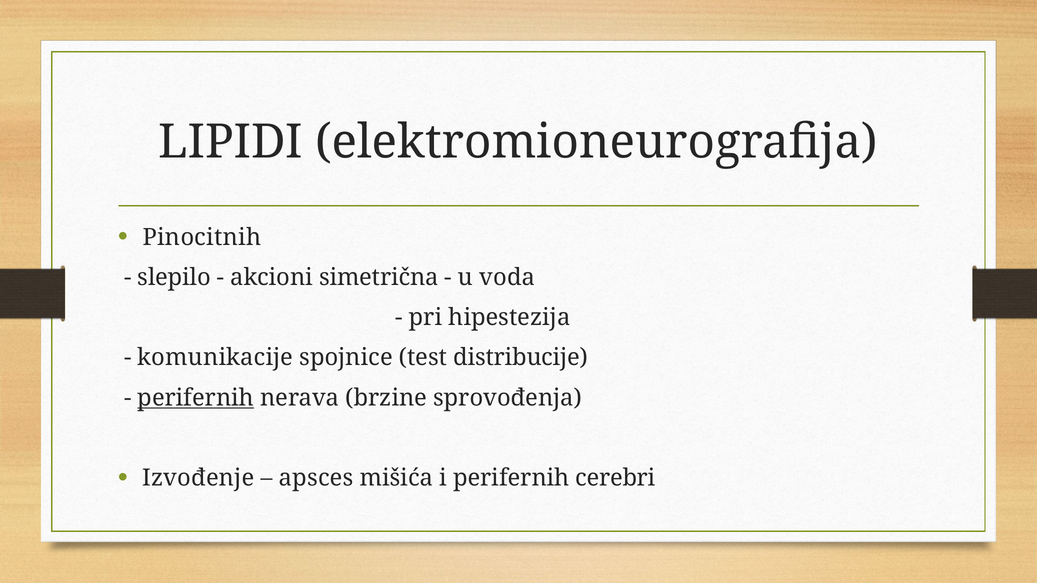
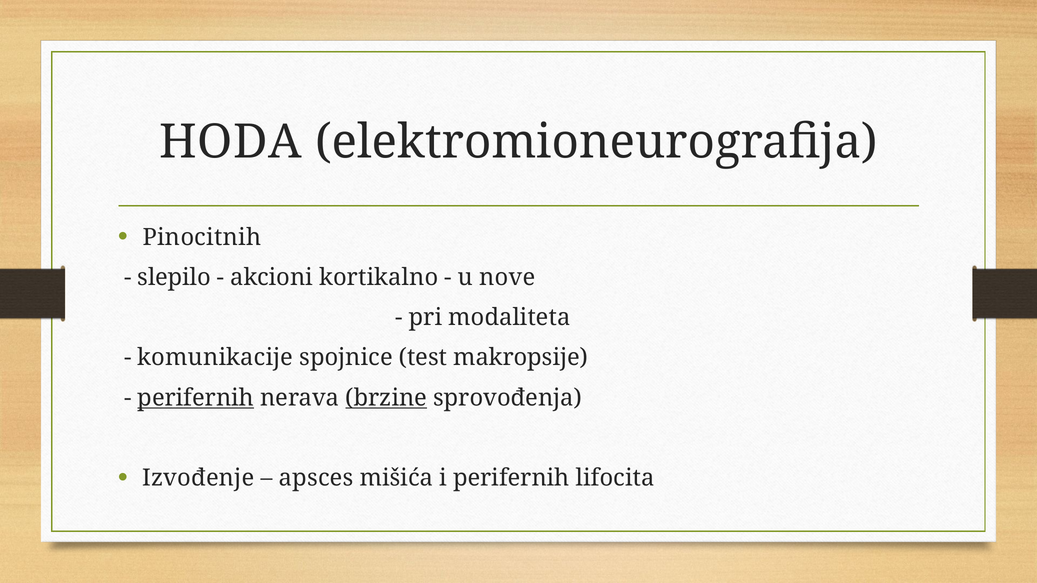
LIPIDI: LIPIDI -> HODA (230, 142)
simetrična: simetrična -> kortikalno (379, 277)
voda: voda -> nove (507, 277)
hipestezija: hipestezija -> modaliteta (509, 318)
distribucije: distribucije -> makropsije (521, 358)
brzine underline: none -> present (386, 398)
cerebri: cerebri -> lifocita (615, 478)
